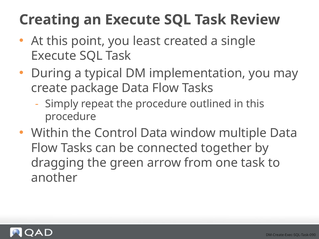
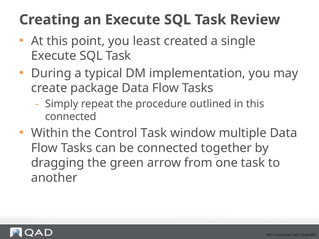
procedure: procedure -> connected (71, 117)
Control Data: Data -> Task (154, 133)
